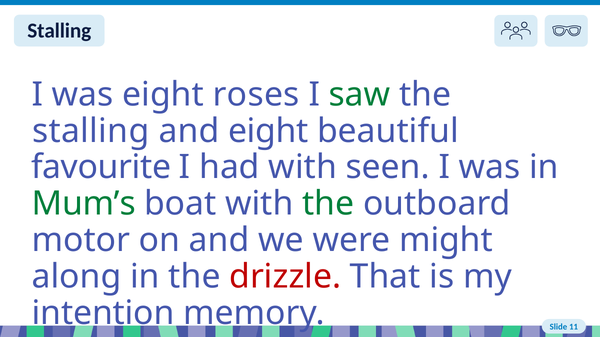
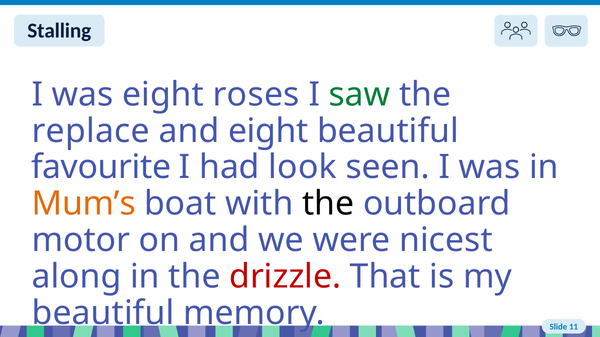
stalling: stalling -> replace (91, 131)
had with: with -> look (303, 168)
Mum’s colour: green -> orange (84, 204)
the colour: green -> black (328, 204)
might: might -> nicest (446, 241)
intention: intention -> beautiful (103, 313)
